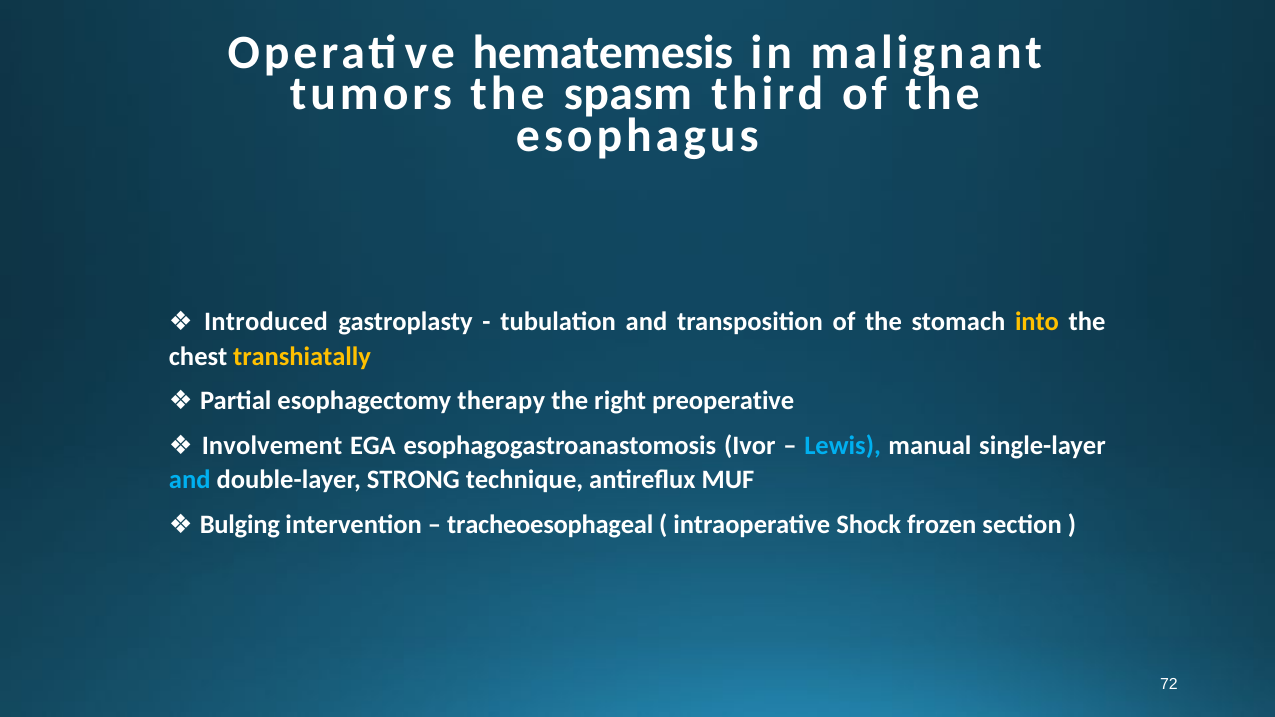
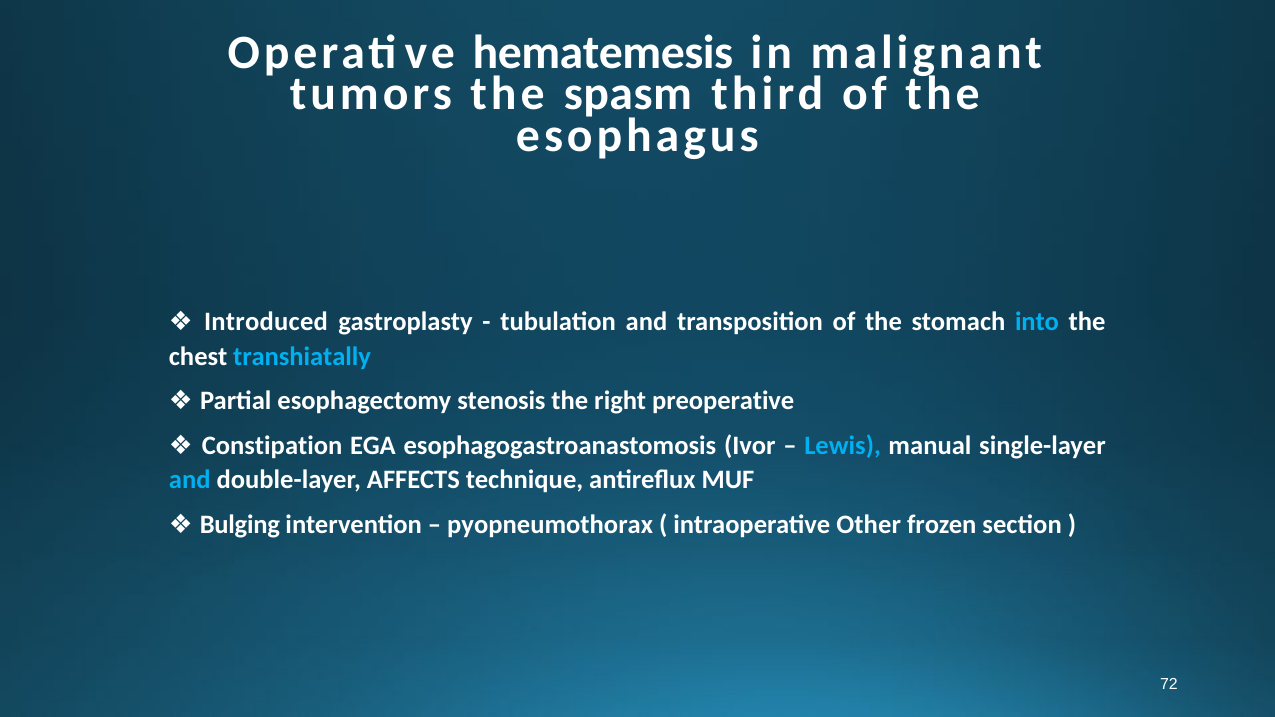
into colour: yellow -> light blue (1037, 322)
transhiatally colour: yellow -> light blue (302, 356)
therapy: therapy -> stenosis (501, 401)
Involvement: Involvement -> Constipation (272, 446)
STRONG: STRONG -> AFFECTS (413, 480)
tracheoesophageal: tracheoesophageal -> pyopneumothorax (550, 525)
Shock: Shock -> Other (869, 525)
